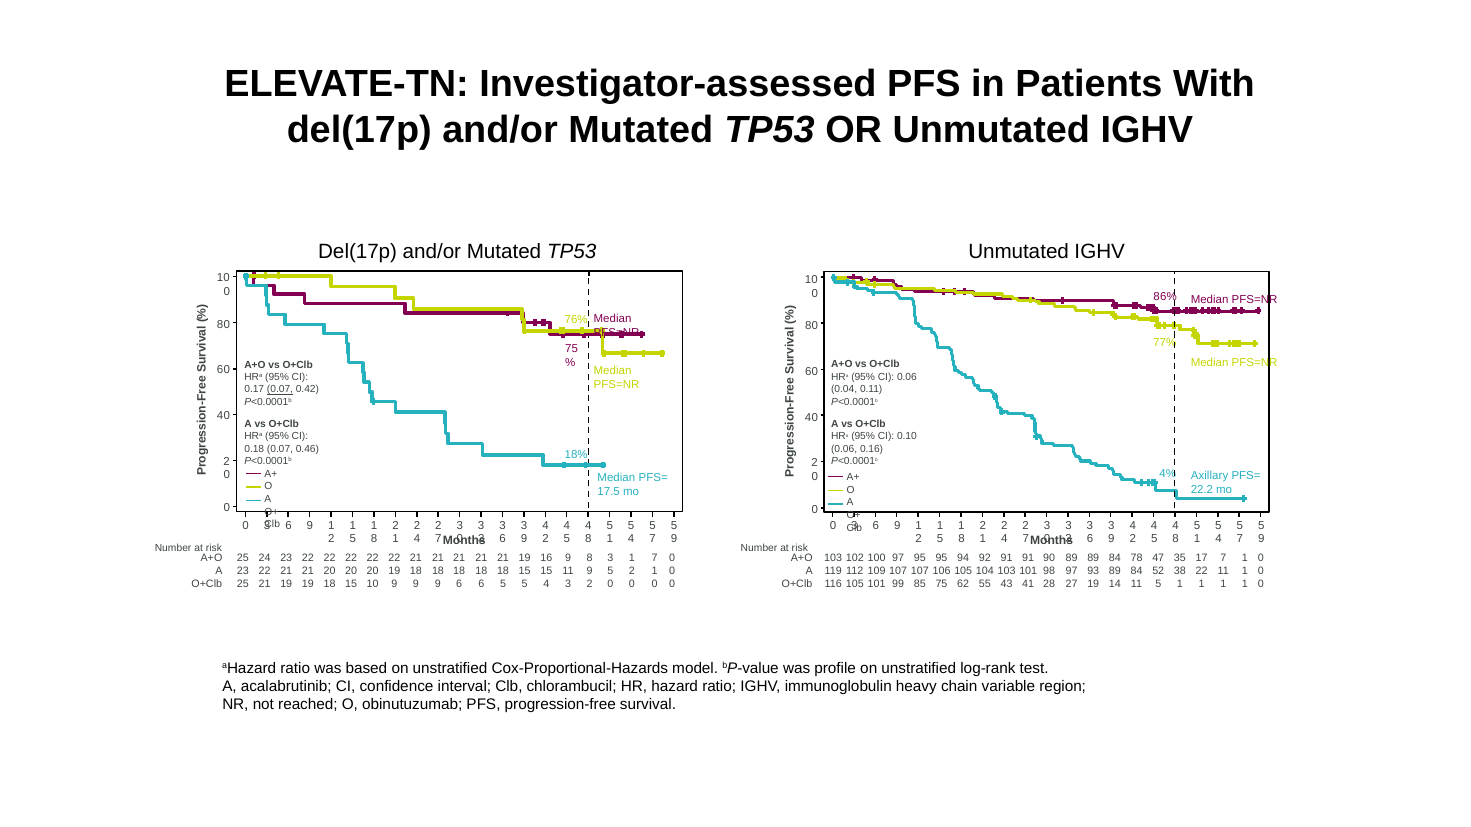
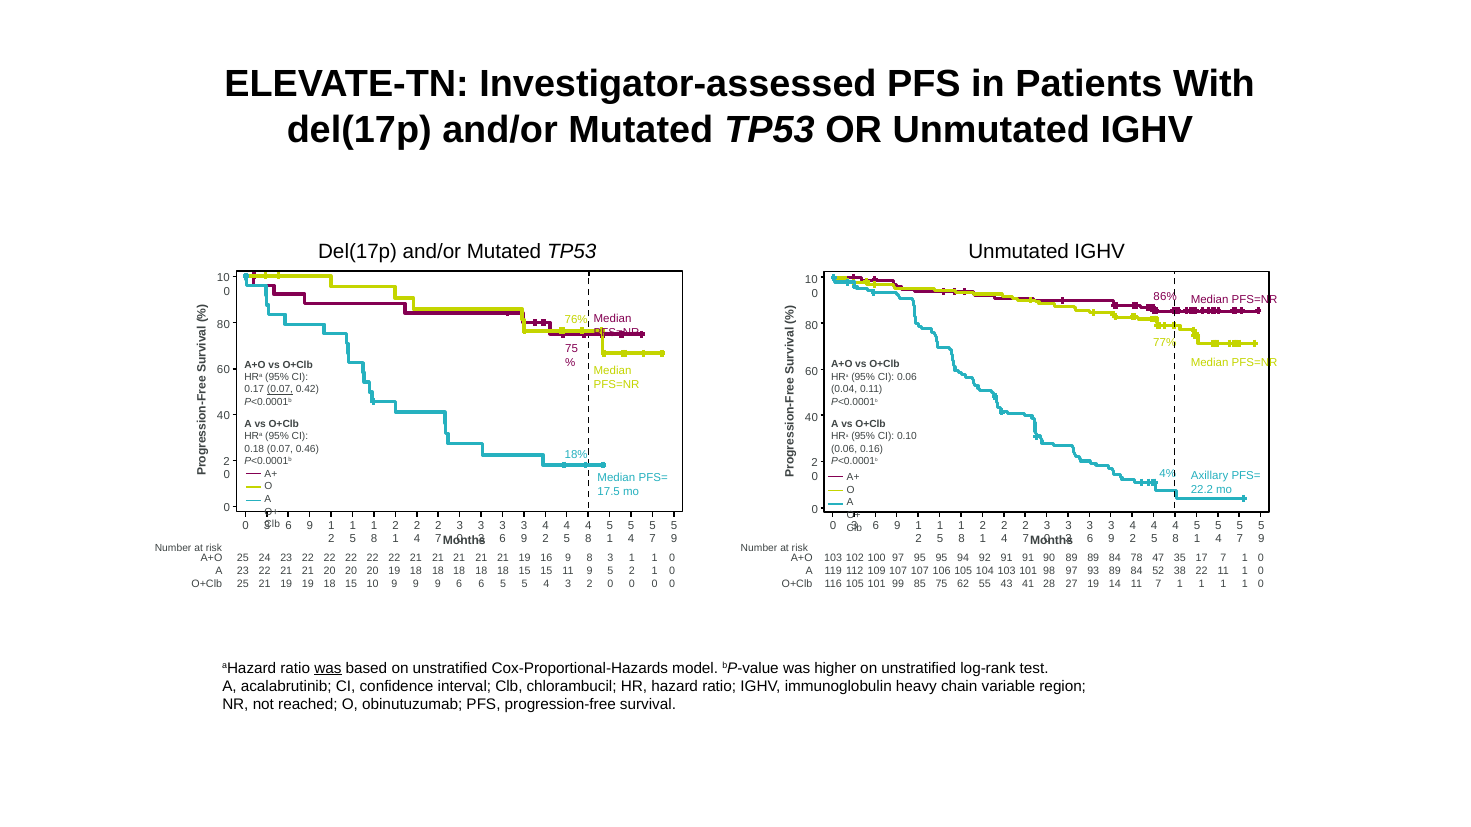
3 1 7: 7 -> 1 (655, 559)
11 5: 5 -> 7 (1158, 584)
was underline: none -> present (328, 668)
profile: profile -> higher (835, 668)
